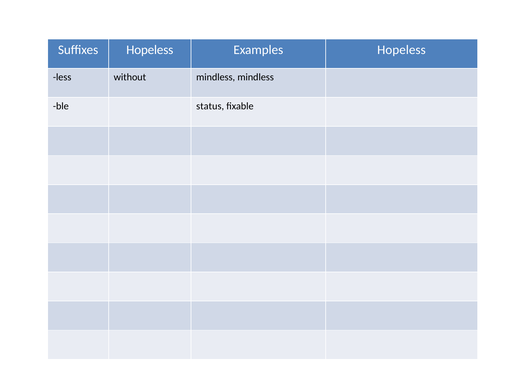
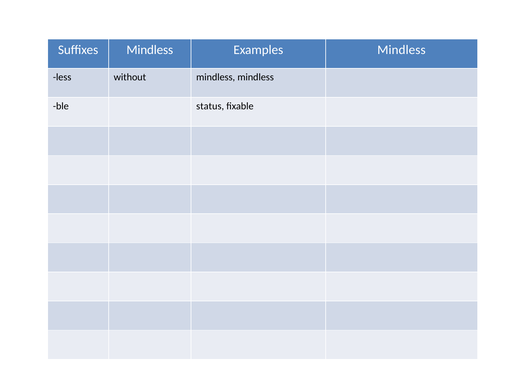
Suffixes Hopeless: Hopeless -> Mindless (150, 50)
Examples Hopeless: Hopeless -> Mindless (401, 50)
